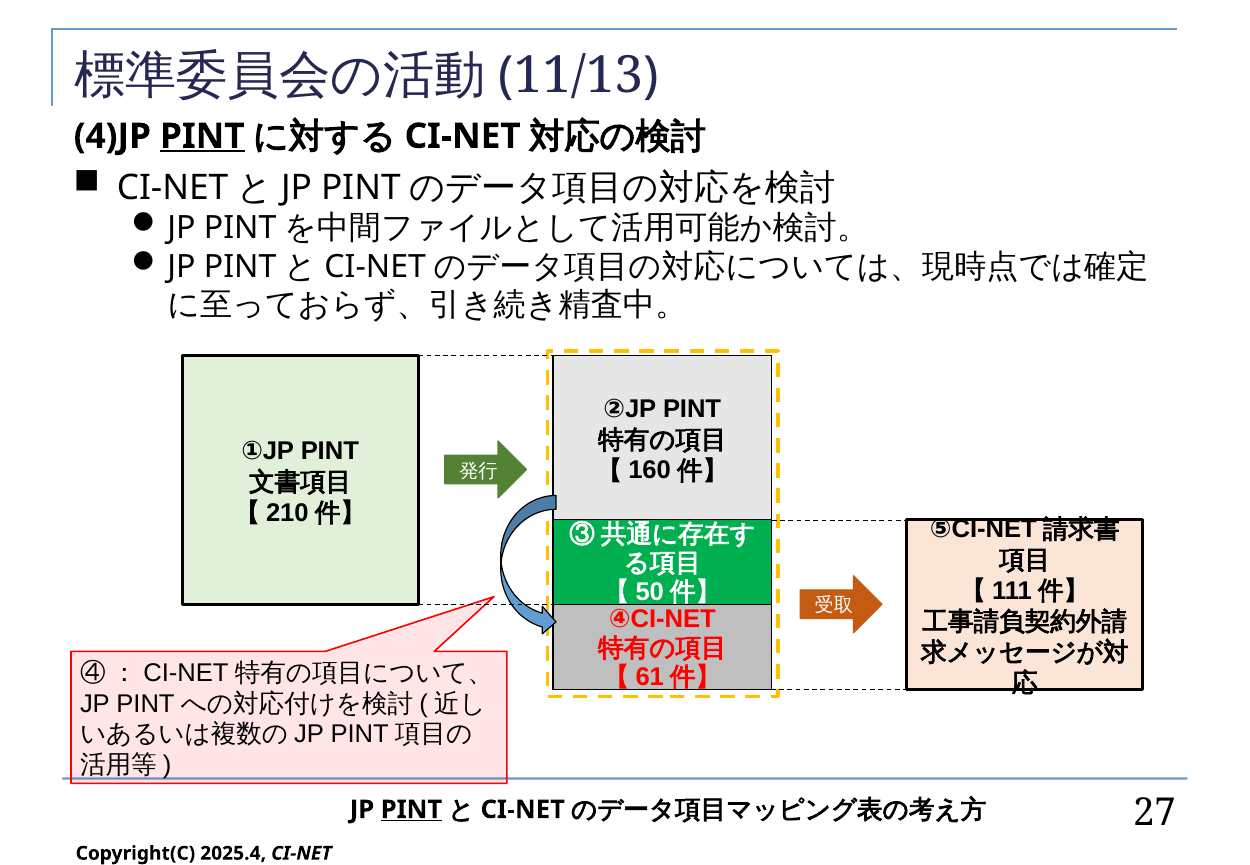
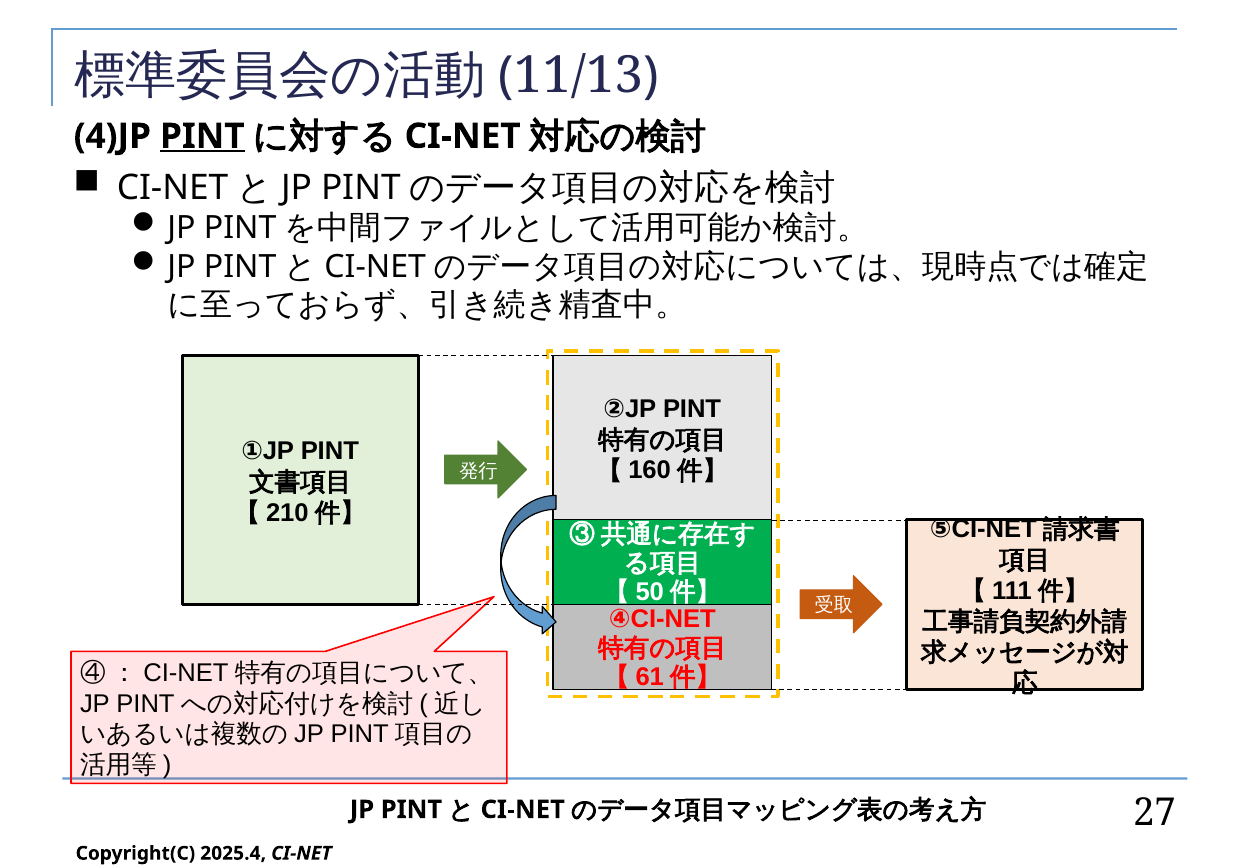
PINT underline: present -> none (411, 810)
